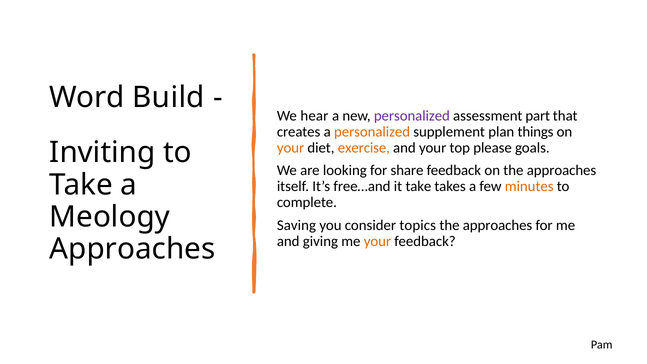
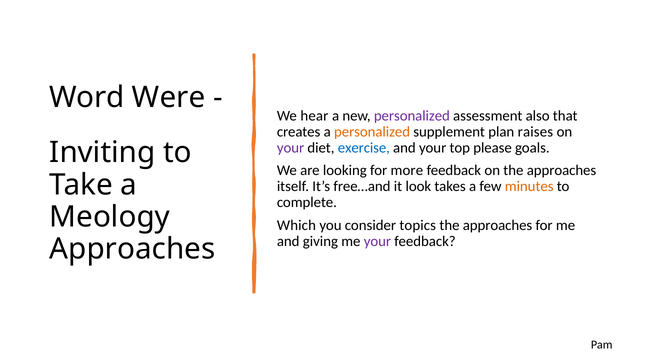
Build: Build -> Were (169, 97)
part: part -> also (538, 116)
things: things -> raises (535, 132)
your colour: orange -> purple (291, 148)
exercise colour: orange -> blue (364, 148)
share: share -> more (407, 170)
it take: take -> look (418, 186)
Saving: Saving -> Which (296, 225)
your colour: orange -> purple (377, 241)
